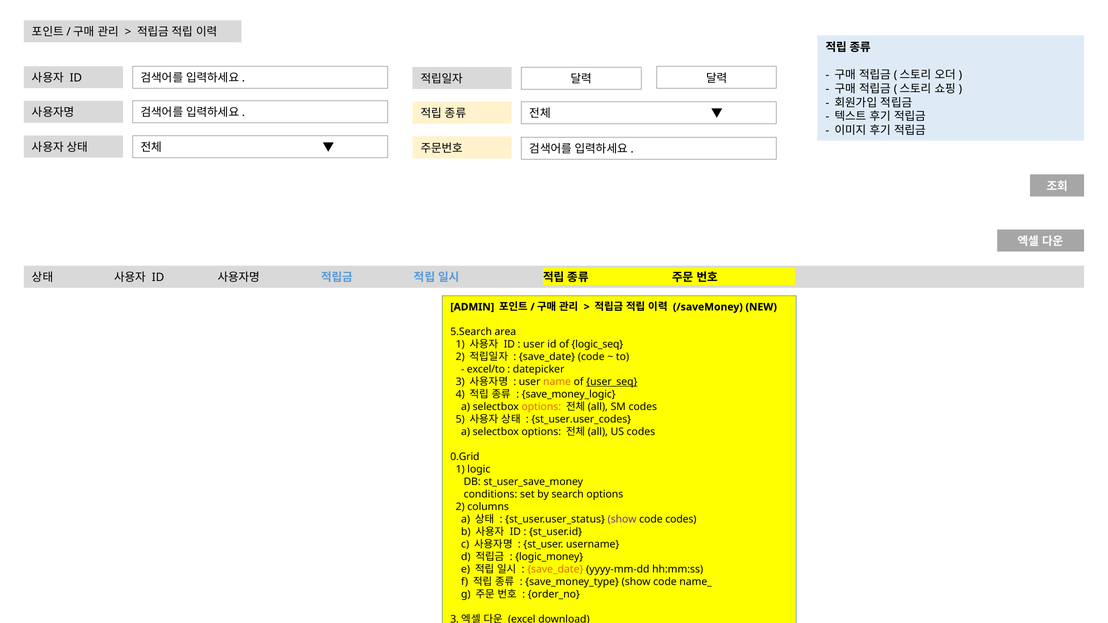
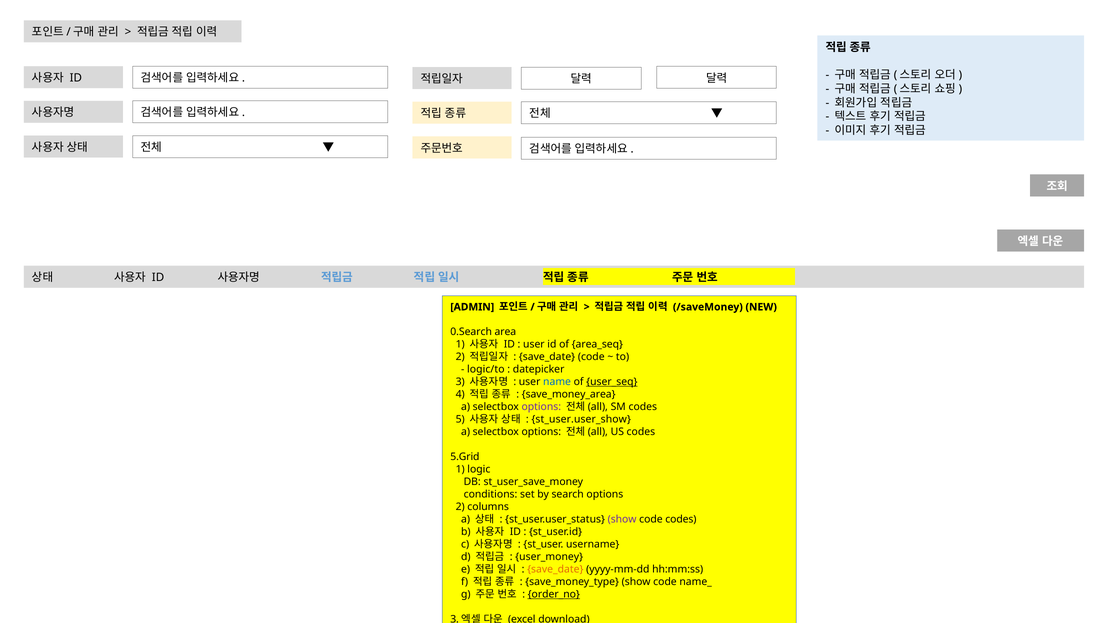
5.Search: 5.Search -> 0.Search (471, 332)
logic_seq: logic_seq -> area_seq (597, 345)
excel/to: excel/to -> logic/to (486, 370)
name colour: orange -> blue (557, 382)
save_money_logic: save_money_logic -> save_money_area (569, 395)
options colour: orange -> purple (541, 407)
st_user.user_codes: st_user.user_codes -> st_user.user_show (581, 420)
0.Grid: 0.Grid -> 5.Grid (465, 457)
logic_money: logic_money -> user_money (549, 557)
order_no underline: none -> present (554, 595)
